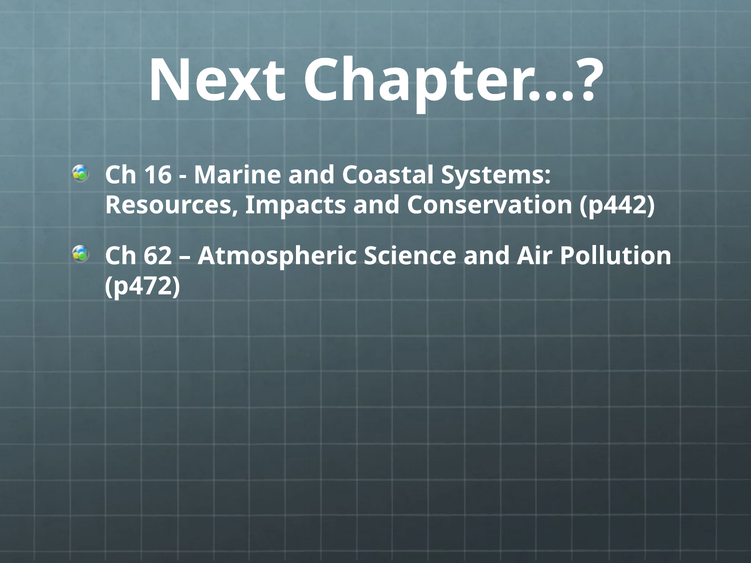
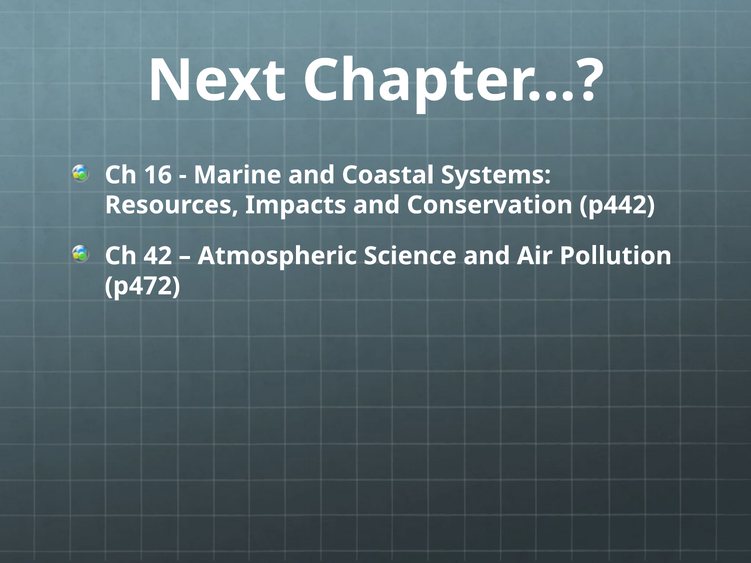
62: 62 -> 42 (158, 256)
